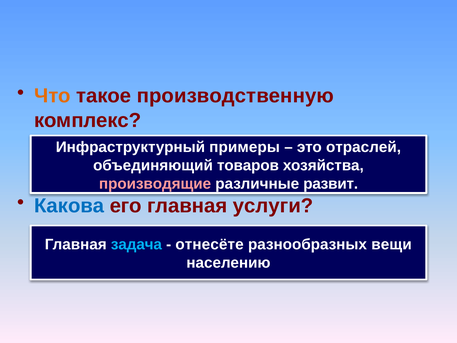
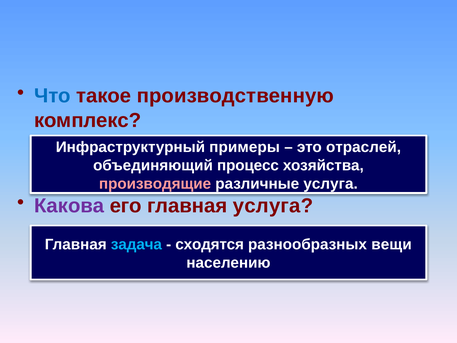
Что colour: orange -> blue (52, 96)
товаров: товаров -> процесс (248, 165)
различные развит: развит -> услуга (331, 184)
Какова colour: blue -> purple (69, 206)
главная услуги: услуги -> услуга (273, 206)
отнесёте: отнесёте -> сходятся (210, 244)
